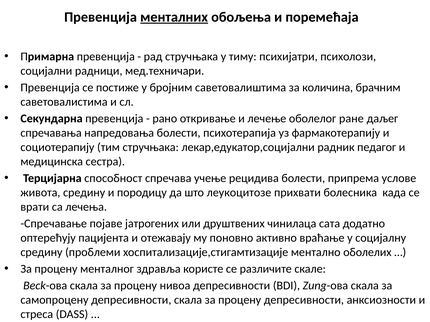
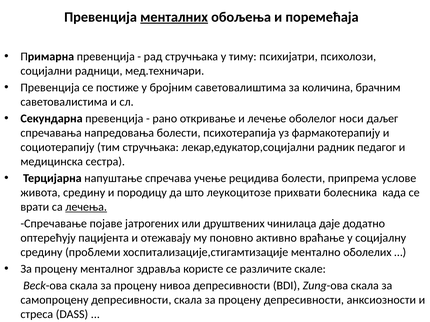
ране: ране -> носи (351, 119)
способност: способност -> напуштање (113, 179)
лечења underline: none -> present (86, 207)
сата: сата -> даје (330, 224)
